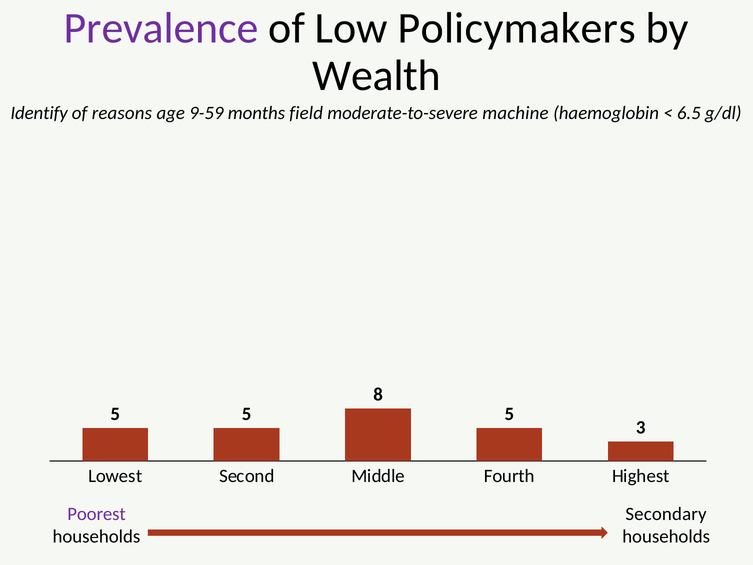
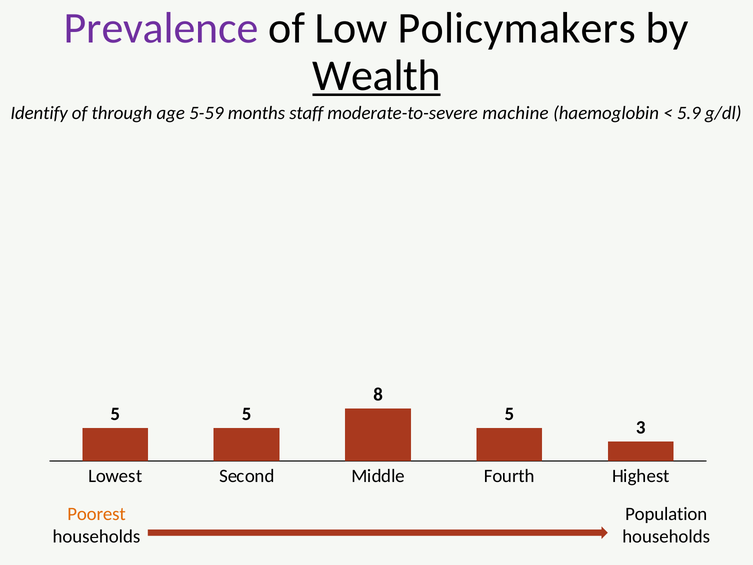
Wealth underline: none -> present (377, 76)
reasons: reasons -> through (122, 113)
9-59: 9-59 -> 5-59 (206, 113)
field: field -> staff (306, 113)
6.5: 6.5 -> 5.9 (689, 113)
Poorest colour: purple -> orange (97, 514)
Secondary: Secondary -> Population (666, 514)
